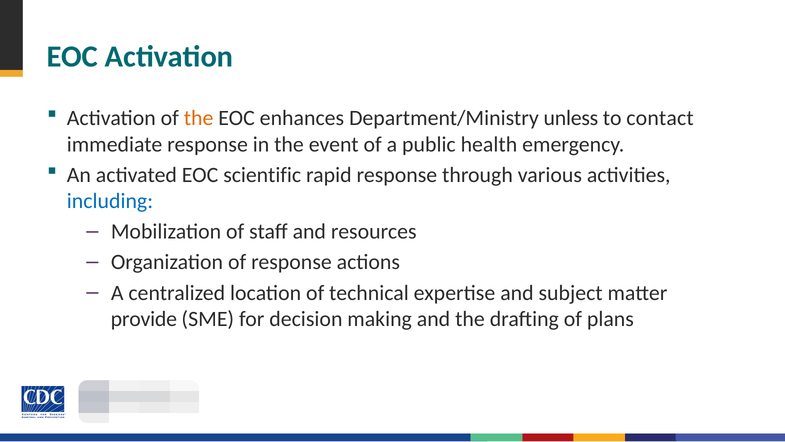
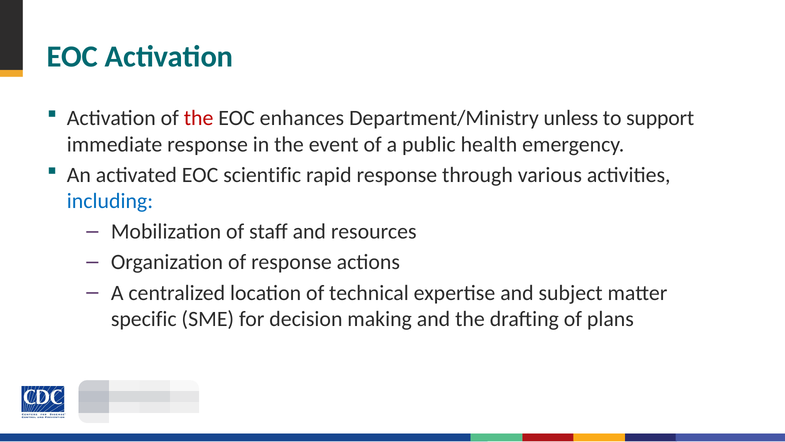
the colour: orange -> red (199, 118)
contact: contact -> support (660, 118)
provide: provide -> specific (144, 319)
